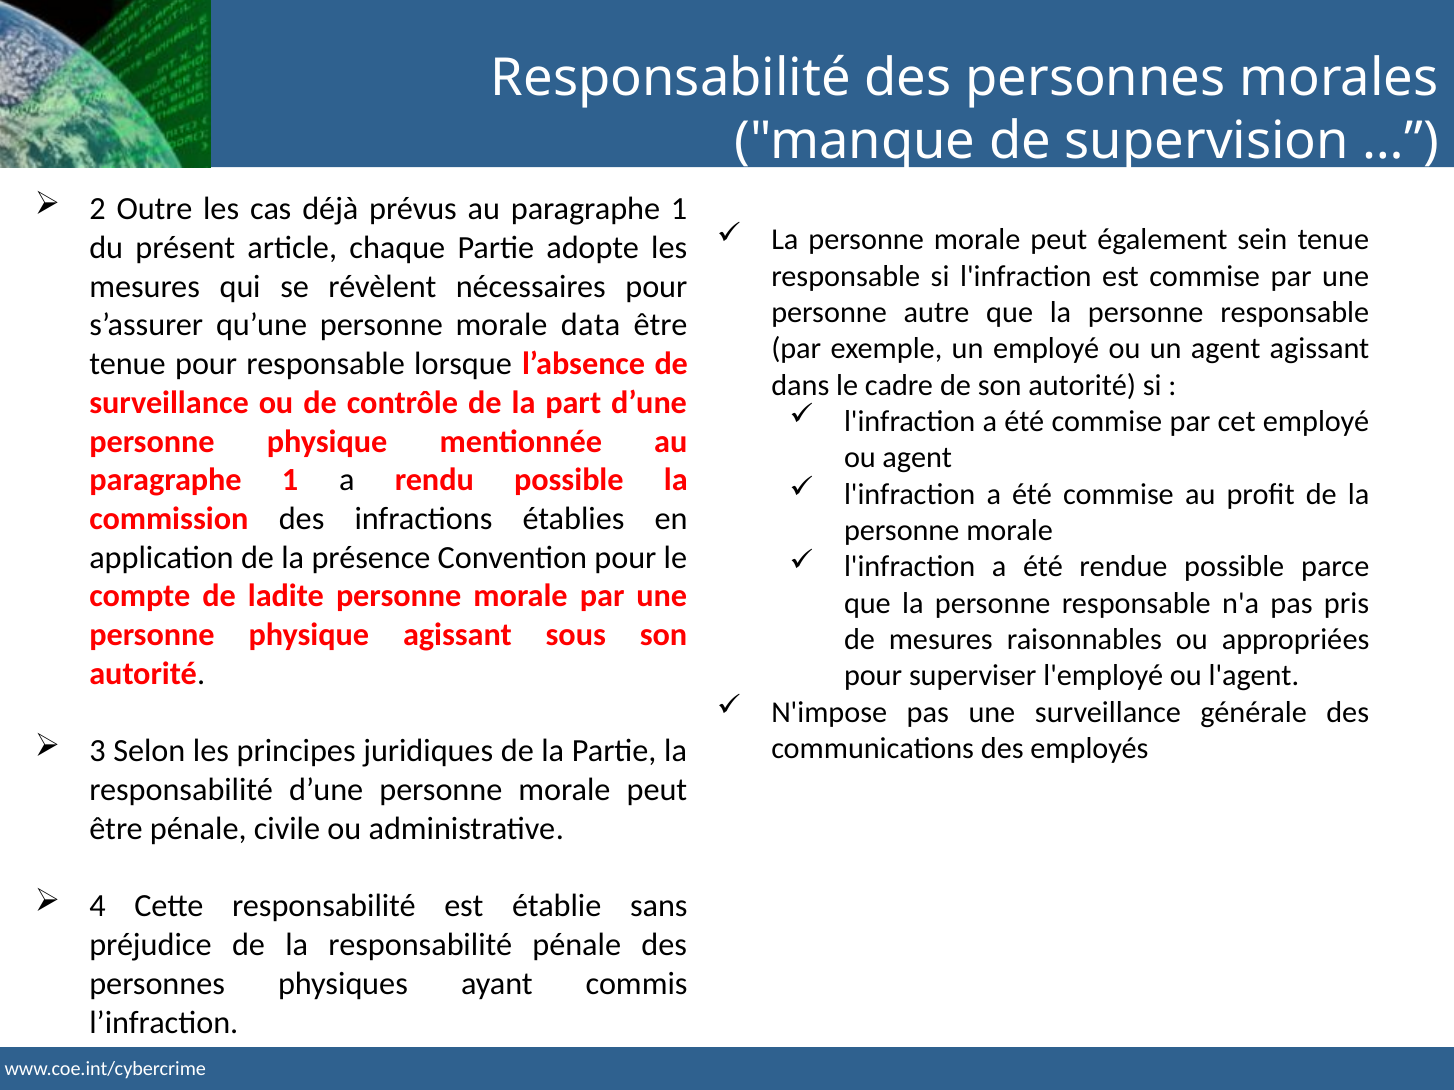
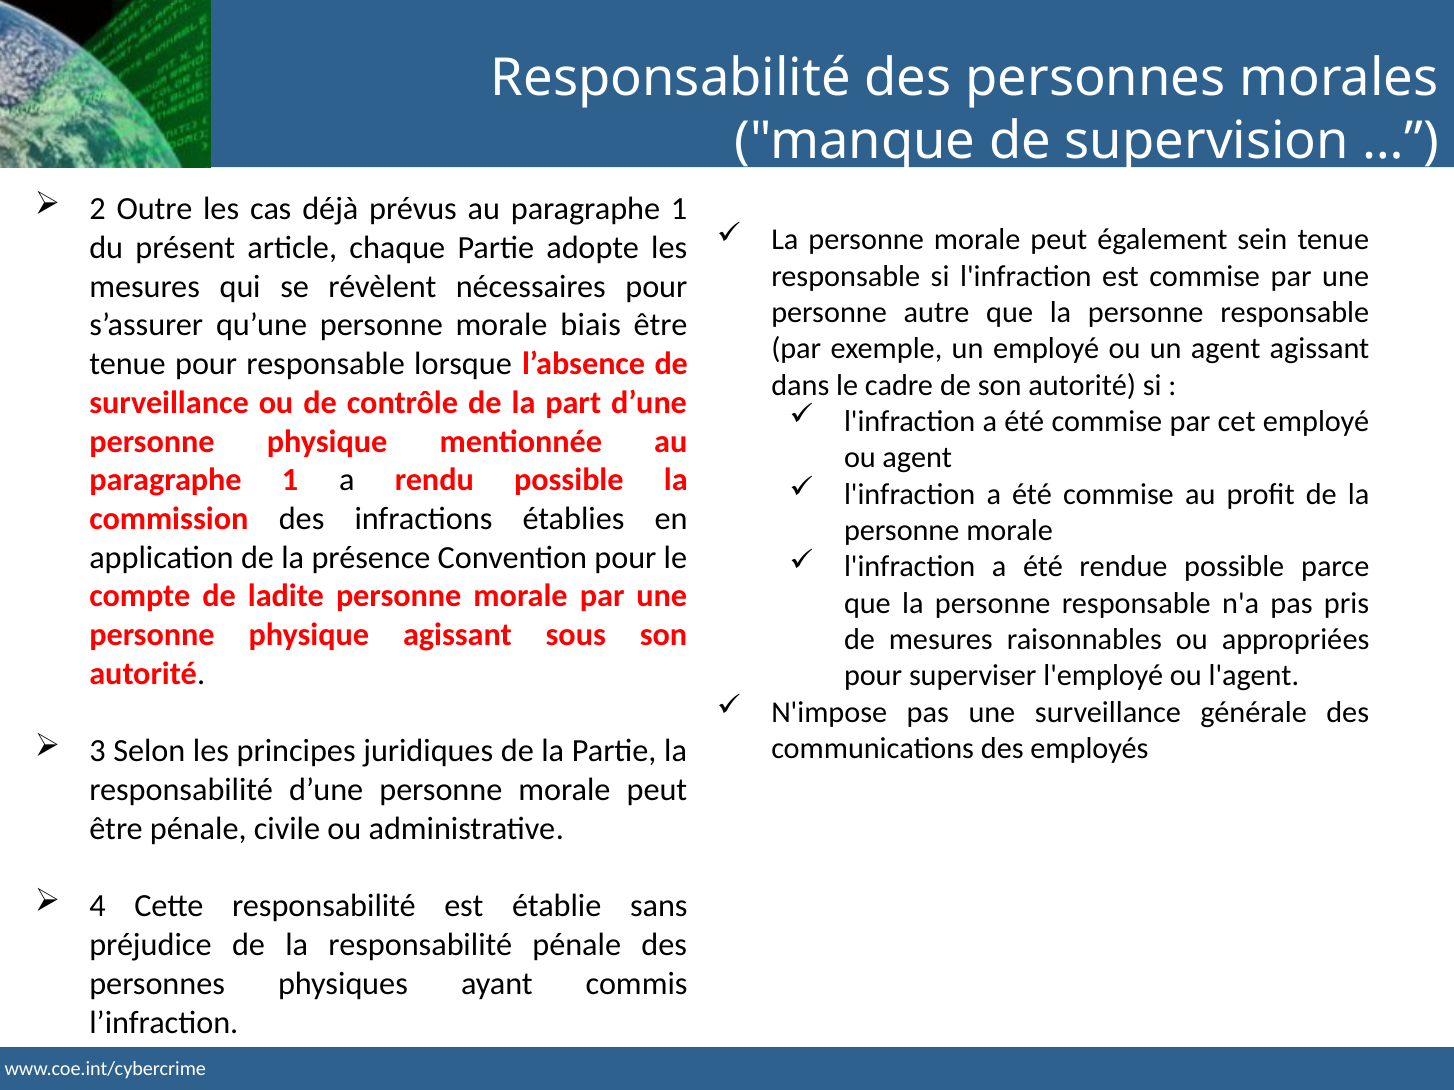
data: data -> biais (591, 325)
